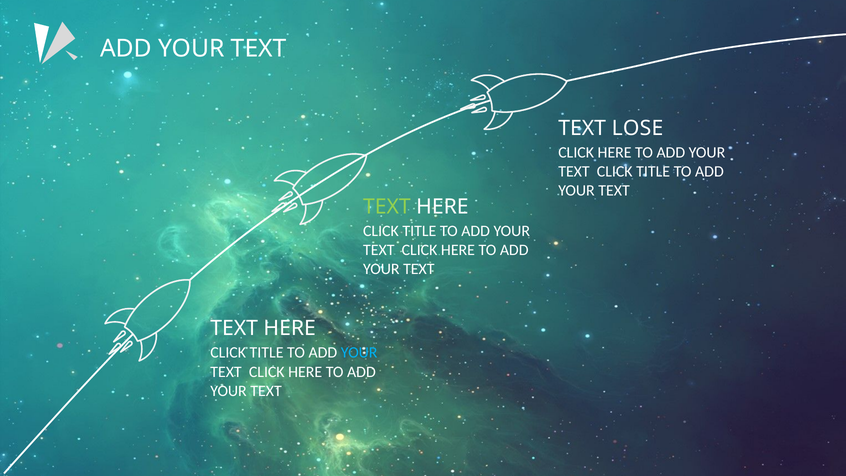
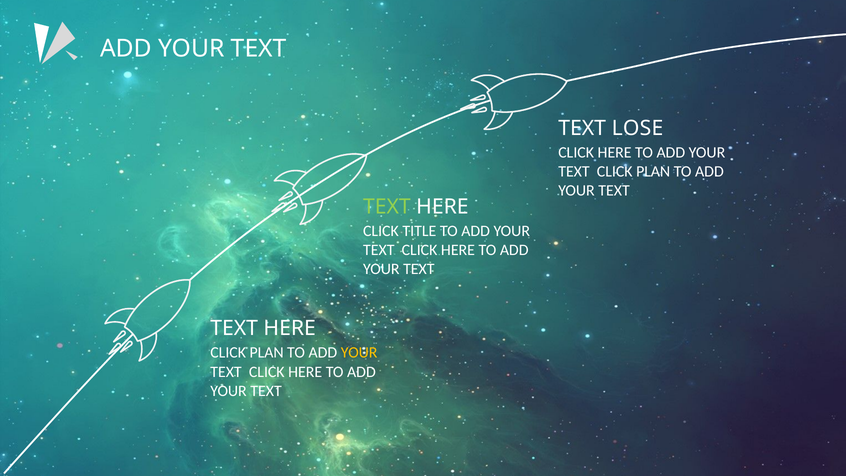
TEXT CLICK TITLE: TITLE -> PLAN (653, 171)
TITLE: TITLE -> PLAN (267, 353)
YOUR colour: light blue -> yellow (359, 353)
